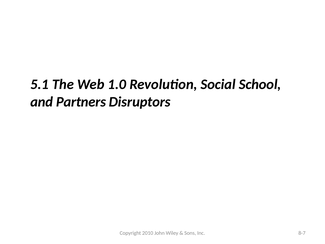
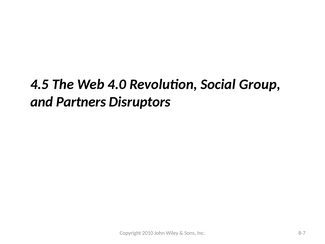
5.1: 5.1 -> 4.5 (40, 84)
1.0: 1.0 -> 4.0 (117, 84)
School: School -> Group (260, 84)
